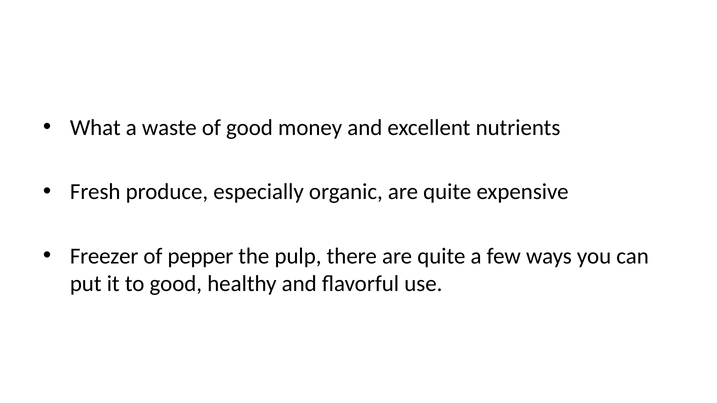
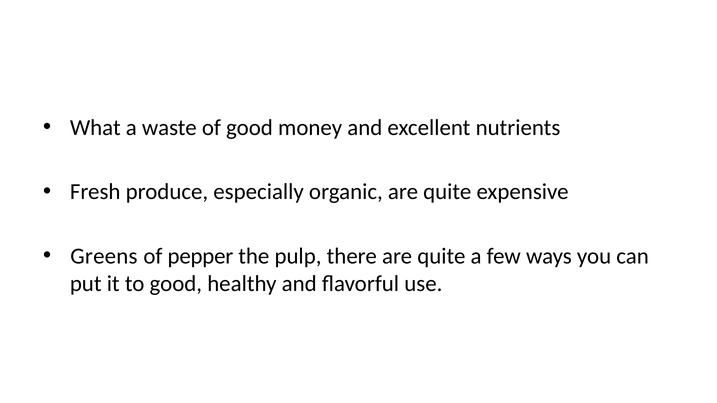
Freezer: Freezer -> Greens (104, 256)
